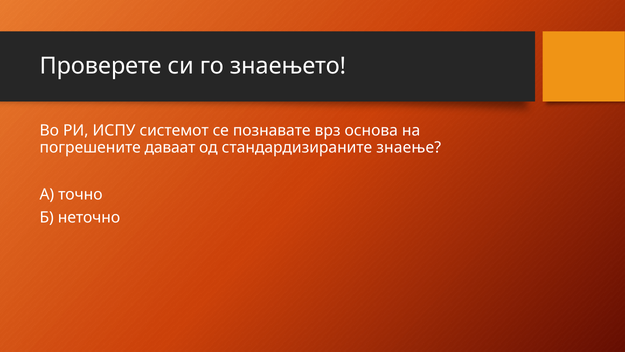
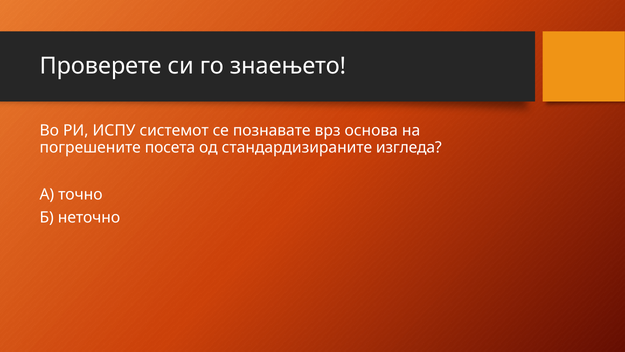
даваат: даваат -> посета (170, 147)
знаење: знаење -> изгледа (409, 147)
